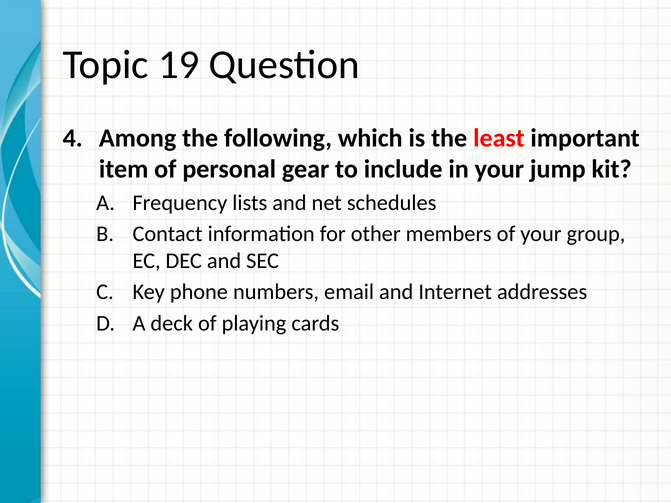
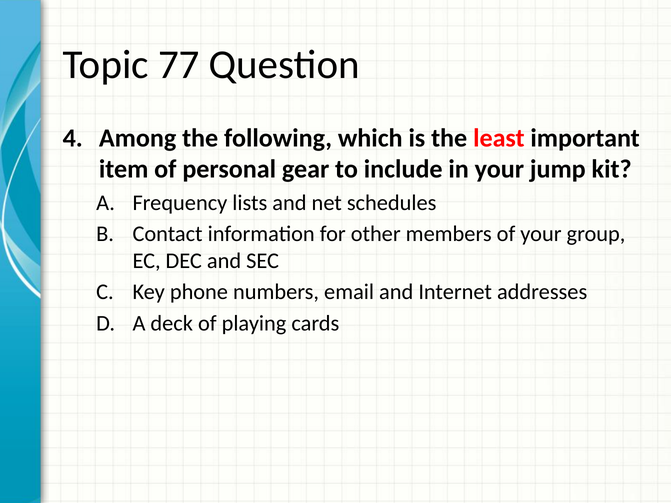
19: 19 -> 77 (179, 65)
